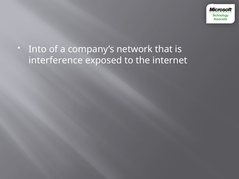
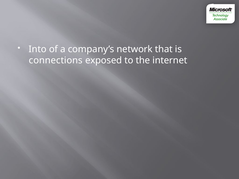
interference: interference -> connections (56, 60)
